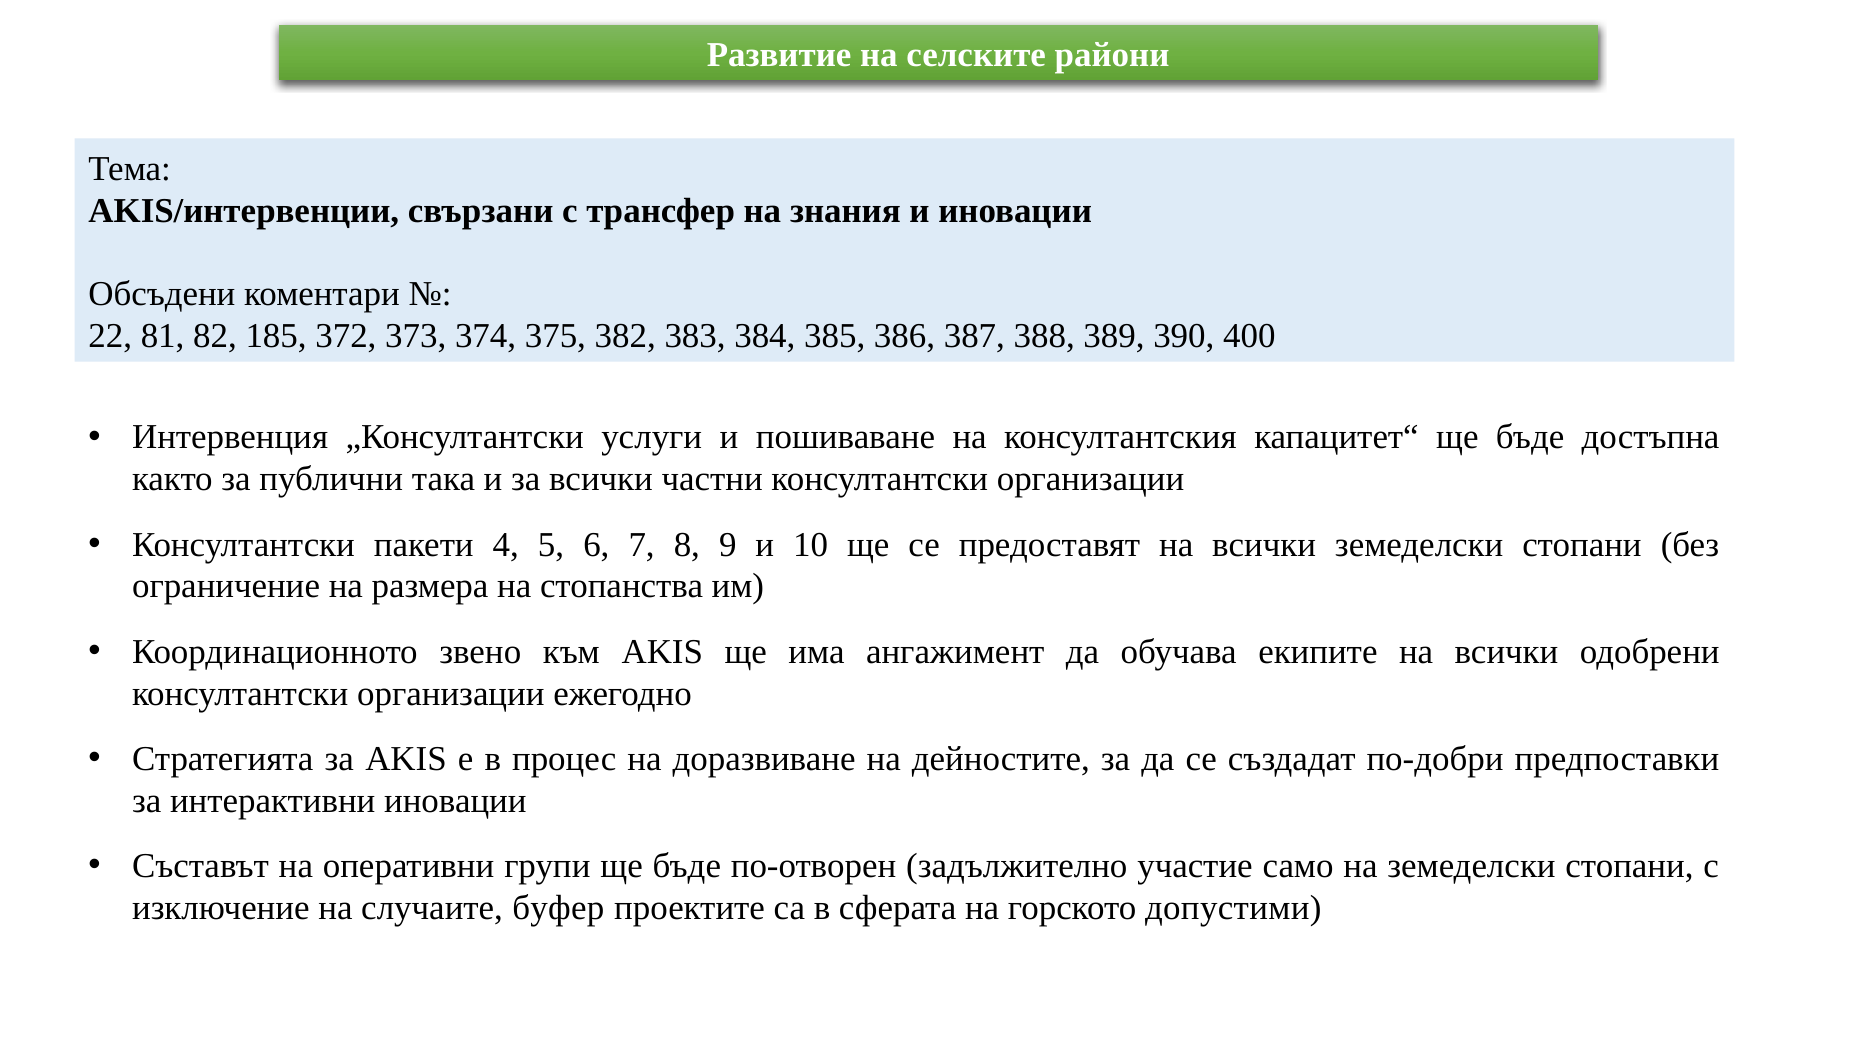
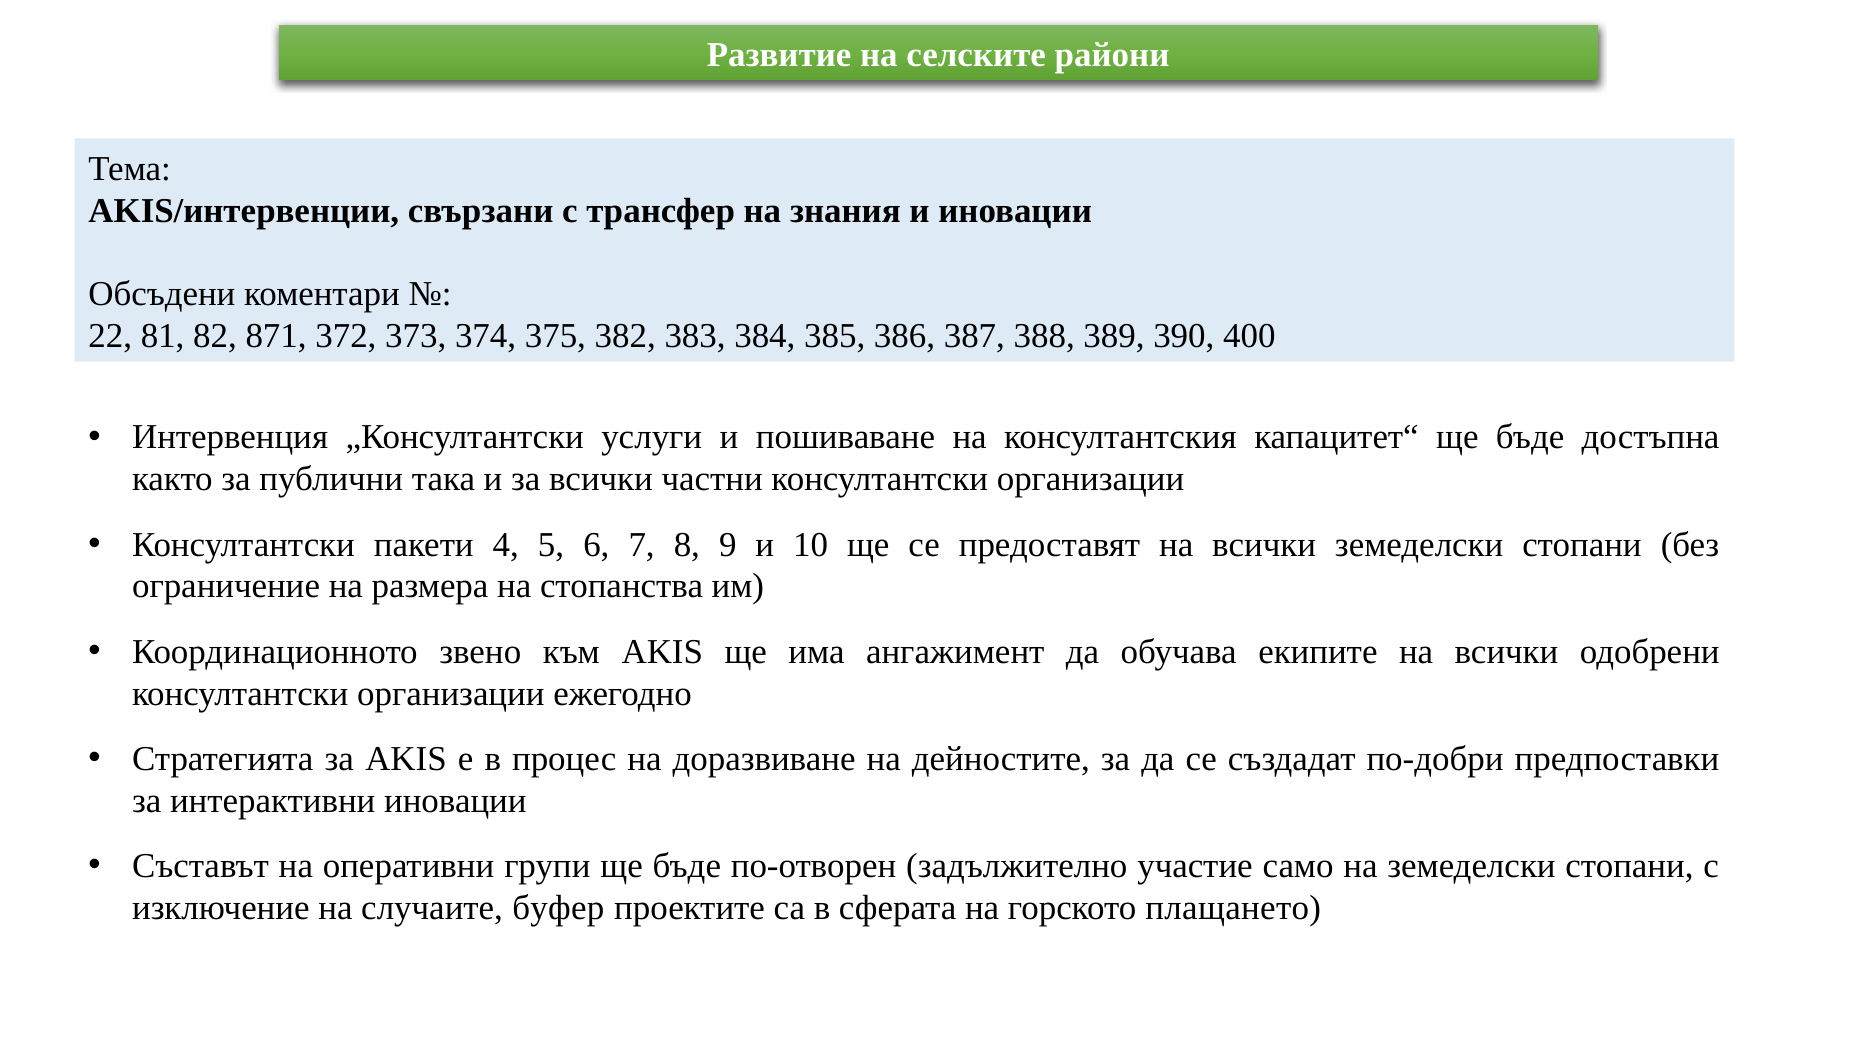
185: 185 -> 871 (276, 336)
допустими: допустими -> плащането (1233, 908)
